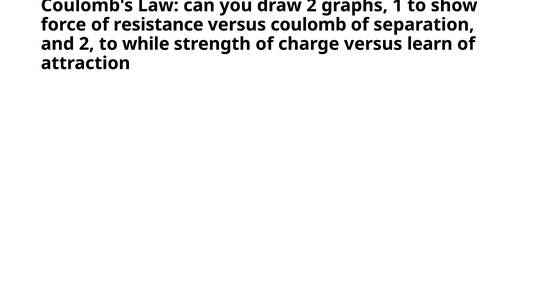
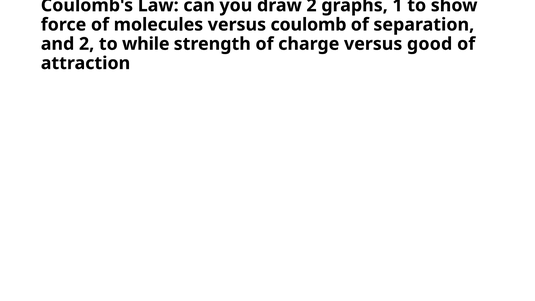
resistance: resistance -> molecules (158, 25)
learn: learn -> good (430, 44)
